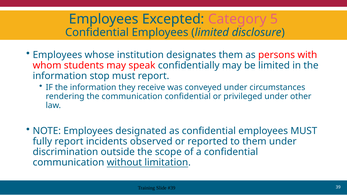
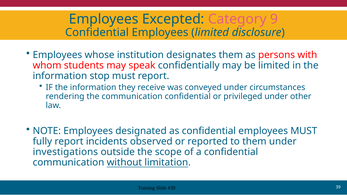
5: 5 -> 9 (274, 19)
discrimination: discrimination -> investigations (65, 152)
